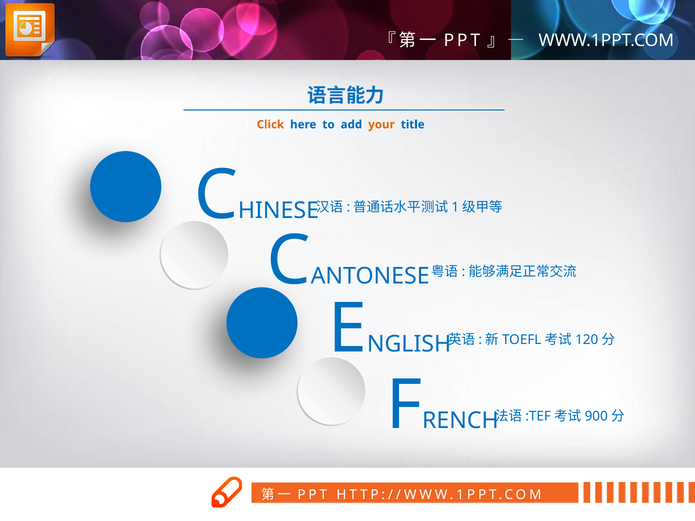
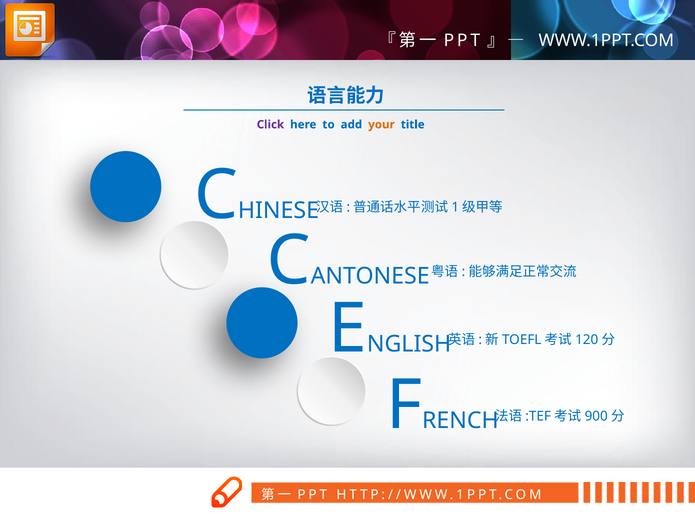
Click colour: orange -> purple (270, 125)
